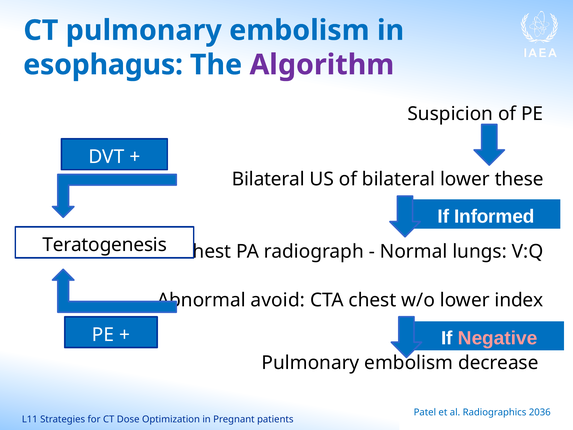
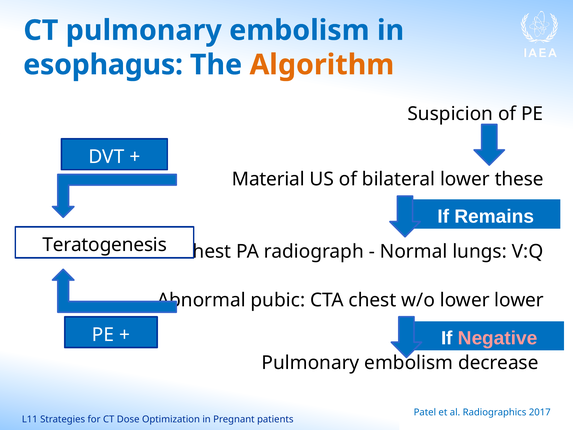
Algorithm colour: purple -> orange (322, 65)
Bilateral: Bilateral -> Material (268, 179)
Informed: Informed -> Remains (494, 216)
avoid: avoid -> pubic (278, 300)
lower index: index -> lower (519, 300)
2036: 2036 -> 2017 (540, 412)
